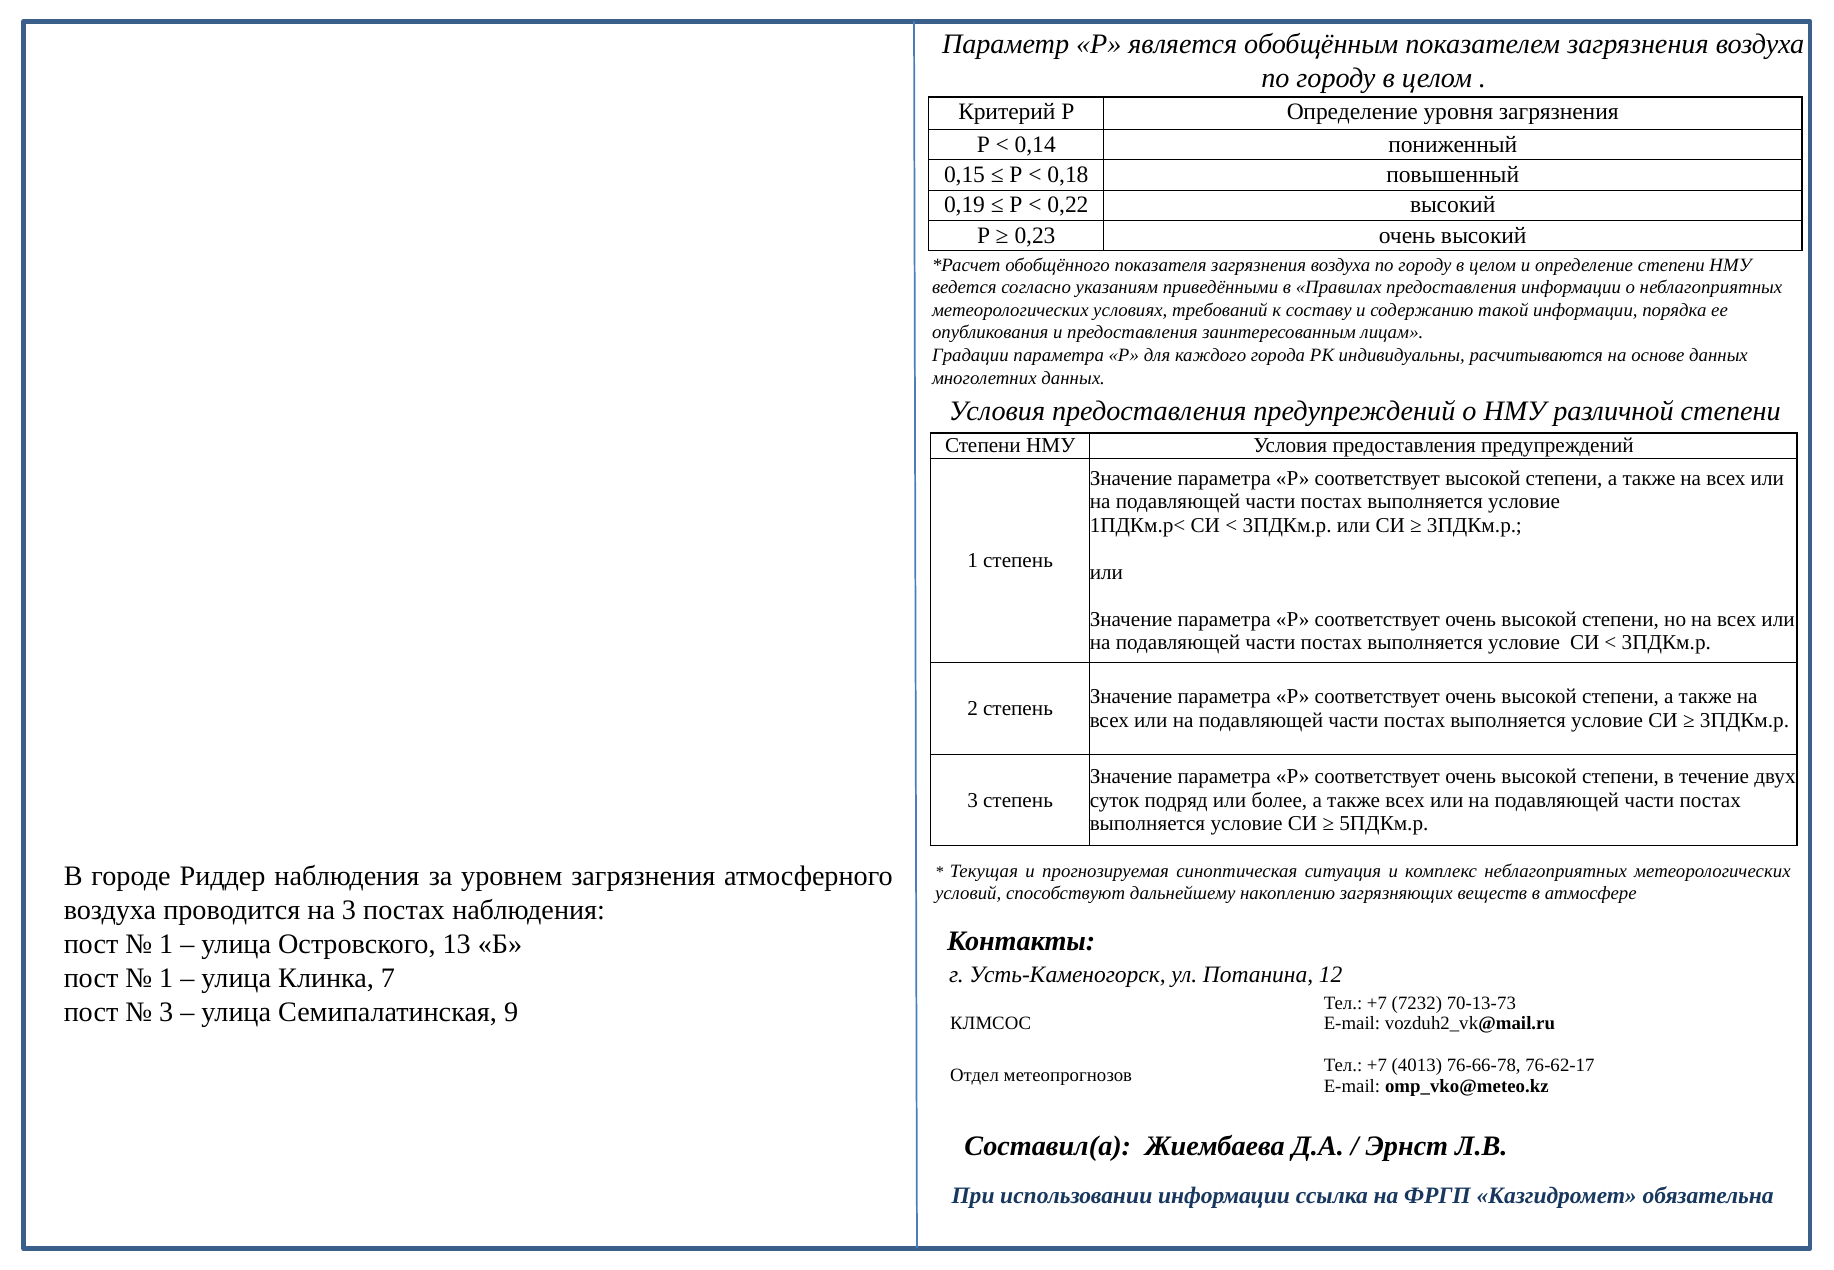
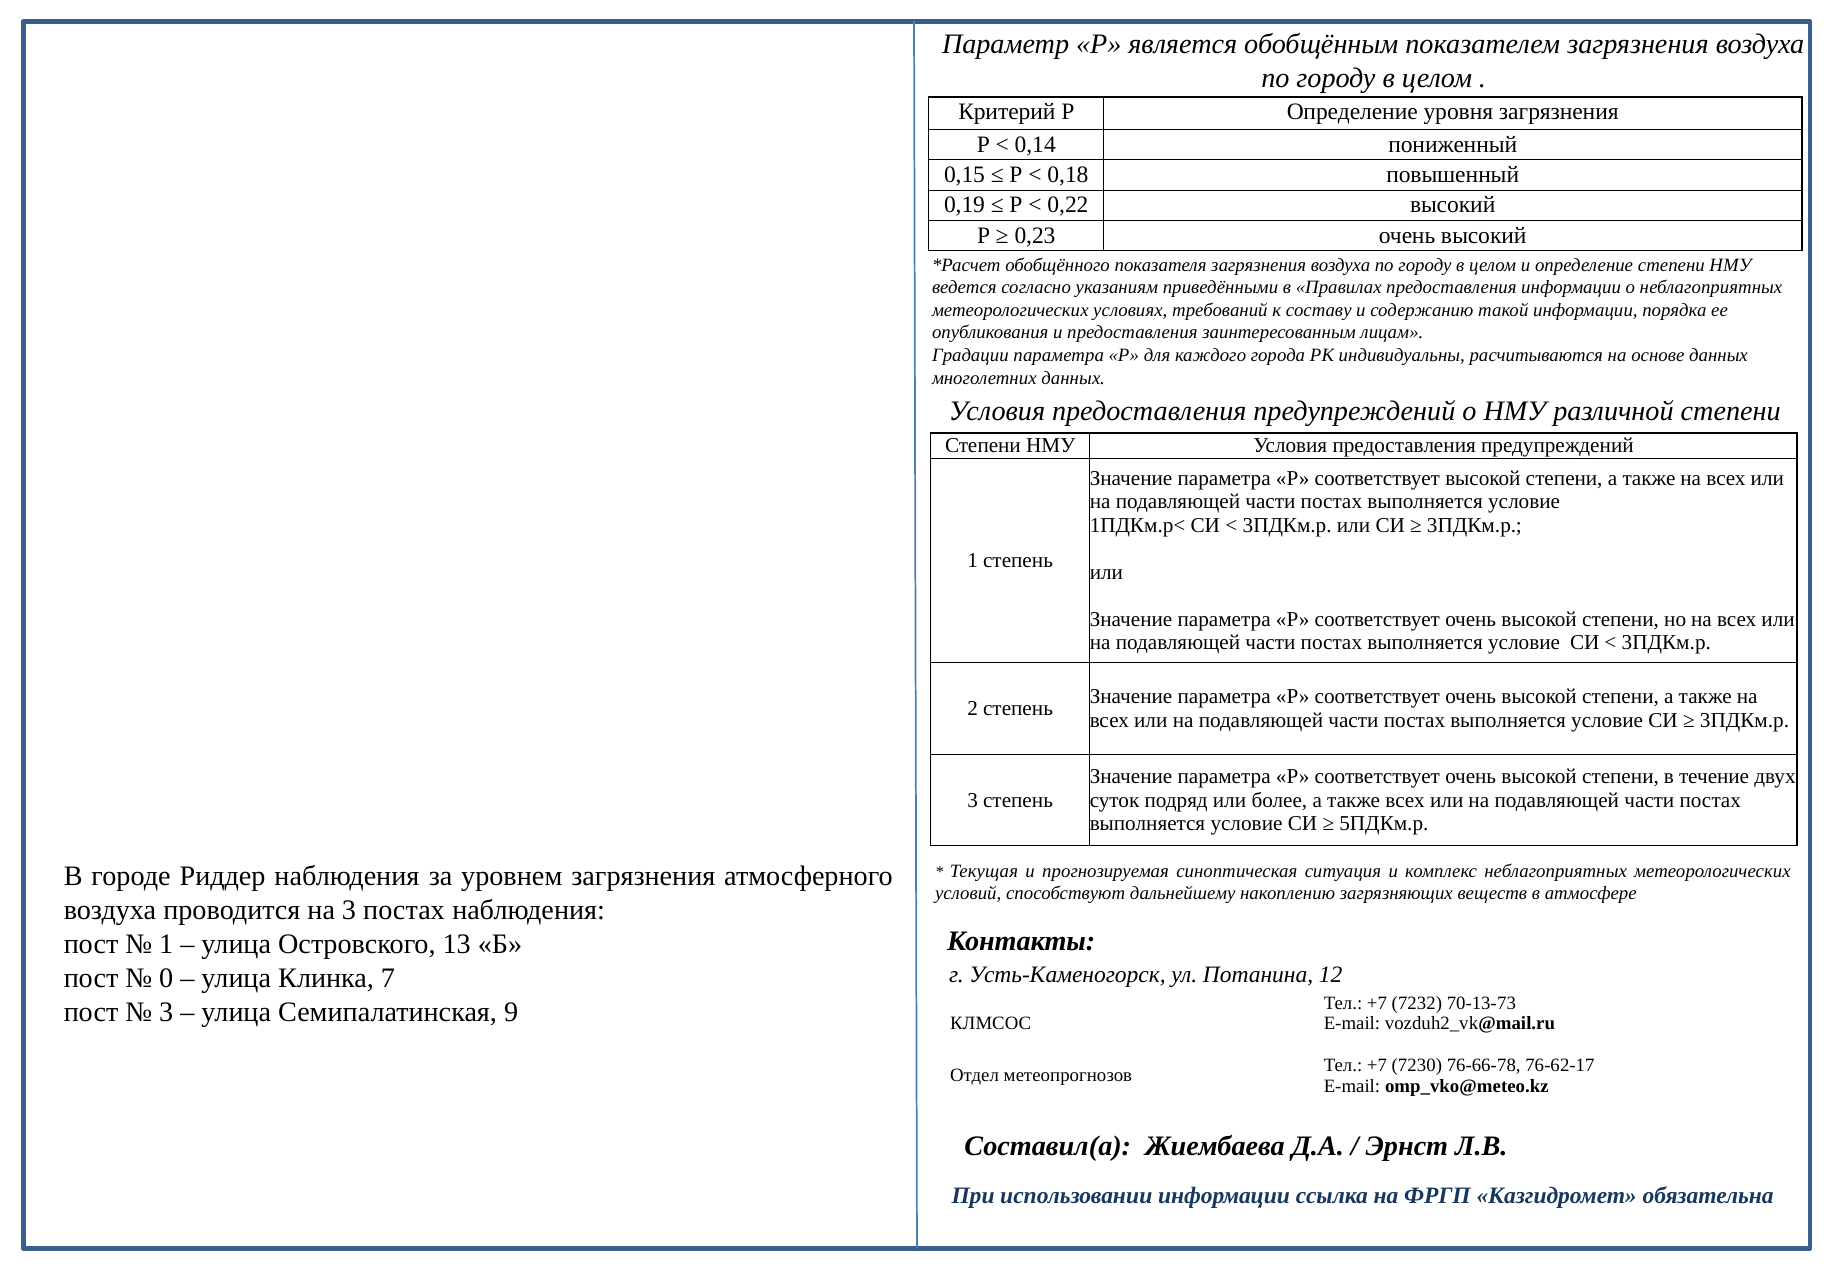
1: 1 -> 0 (166, 978)
4013: 4013 -> 7230 (1417, 1065)
